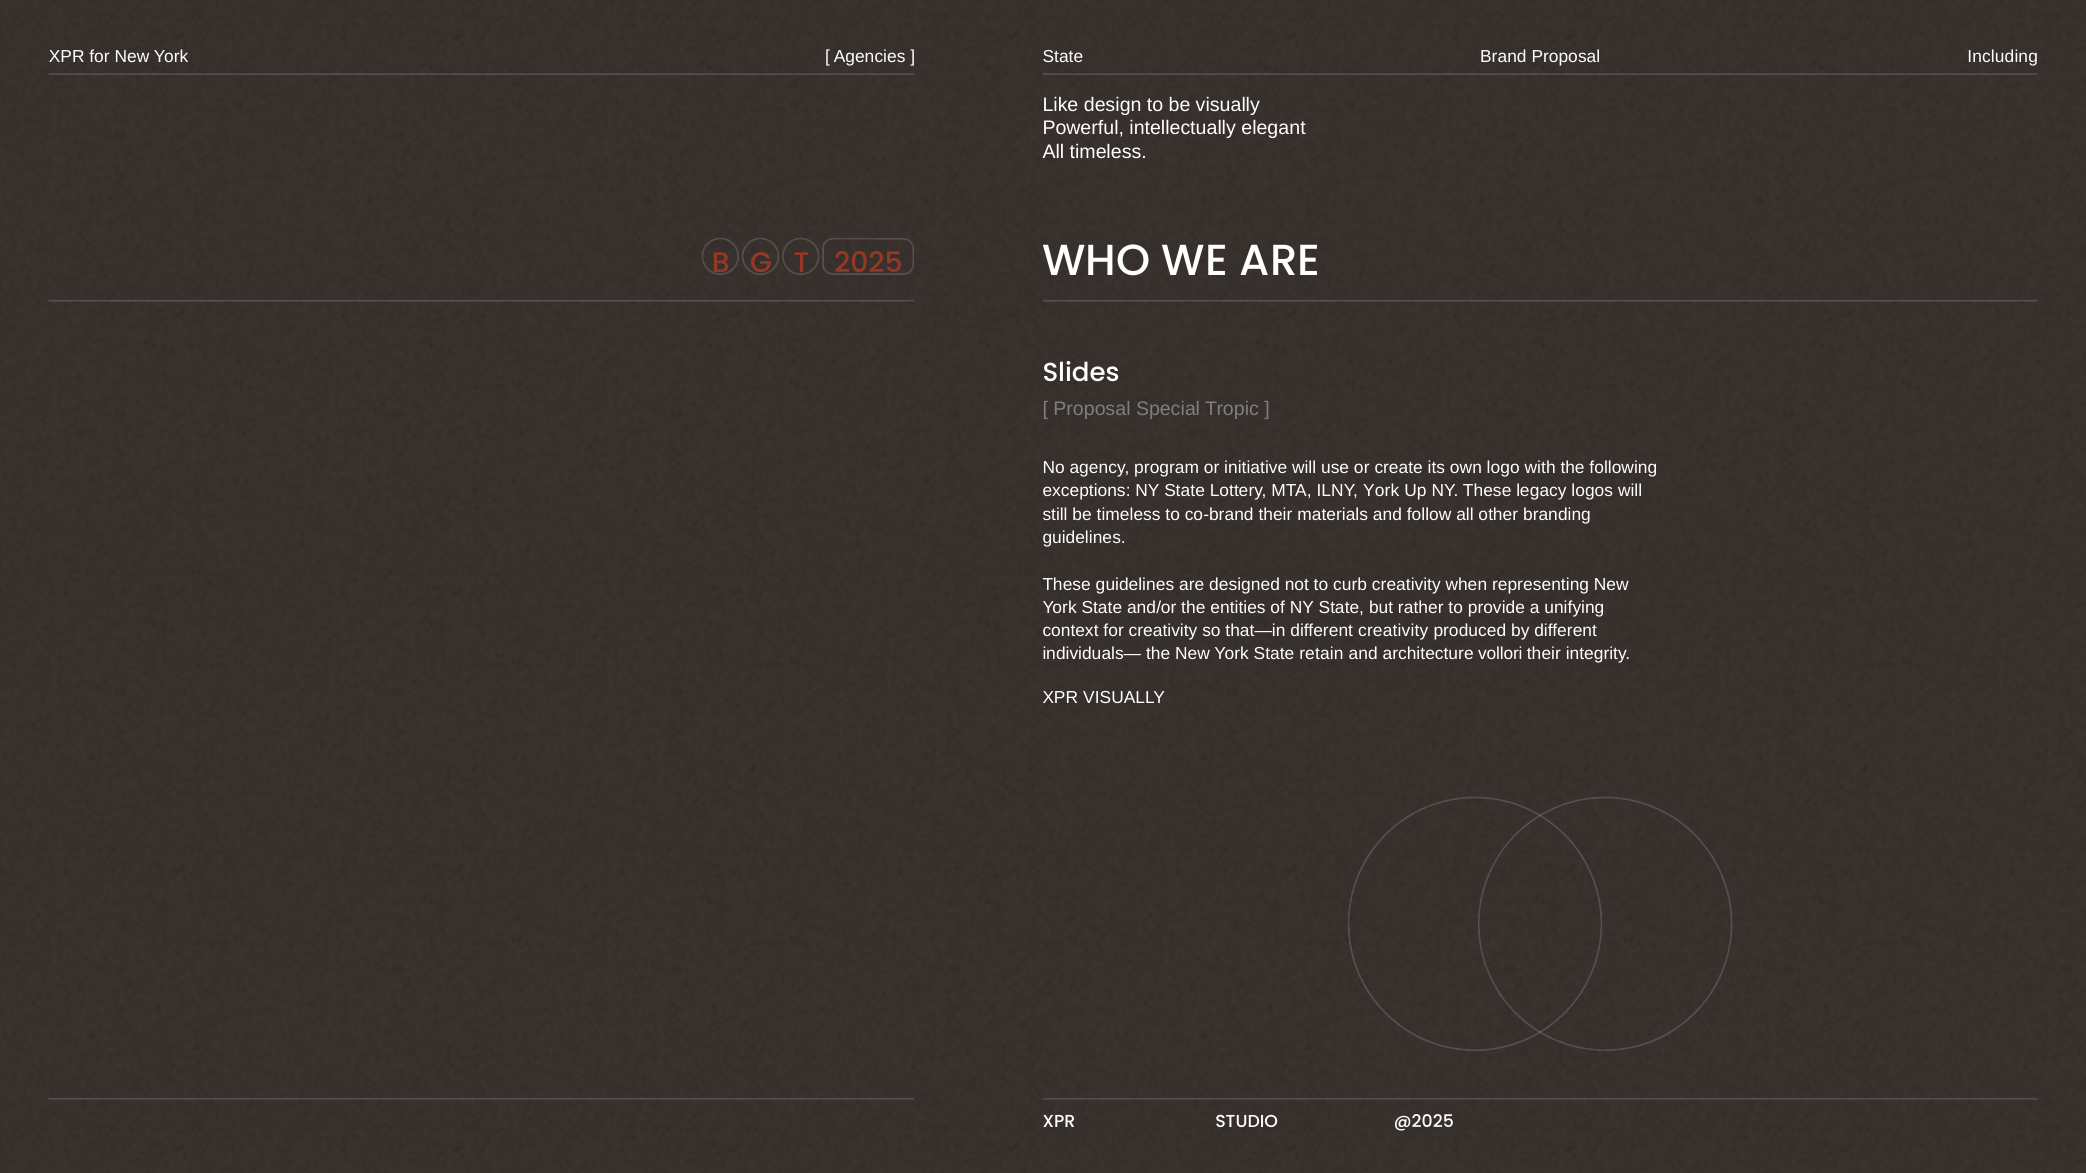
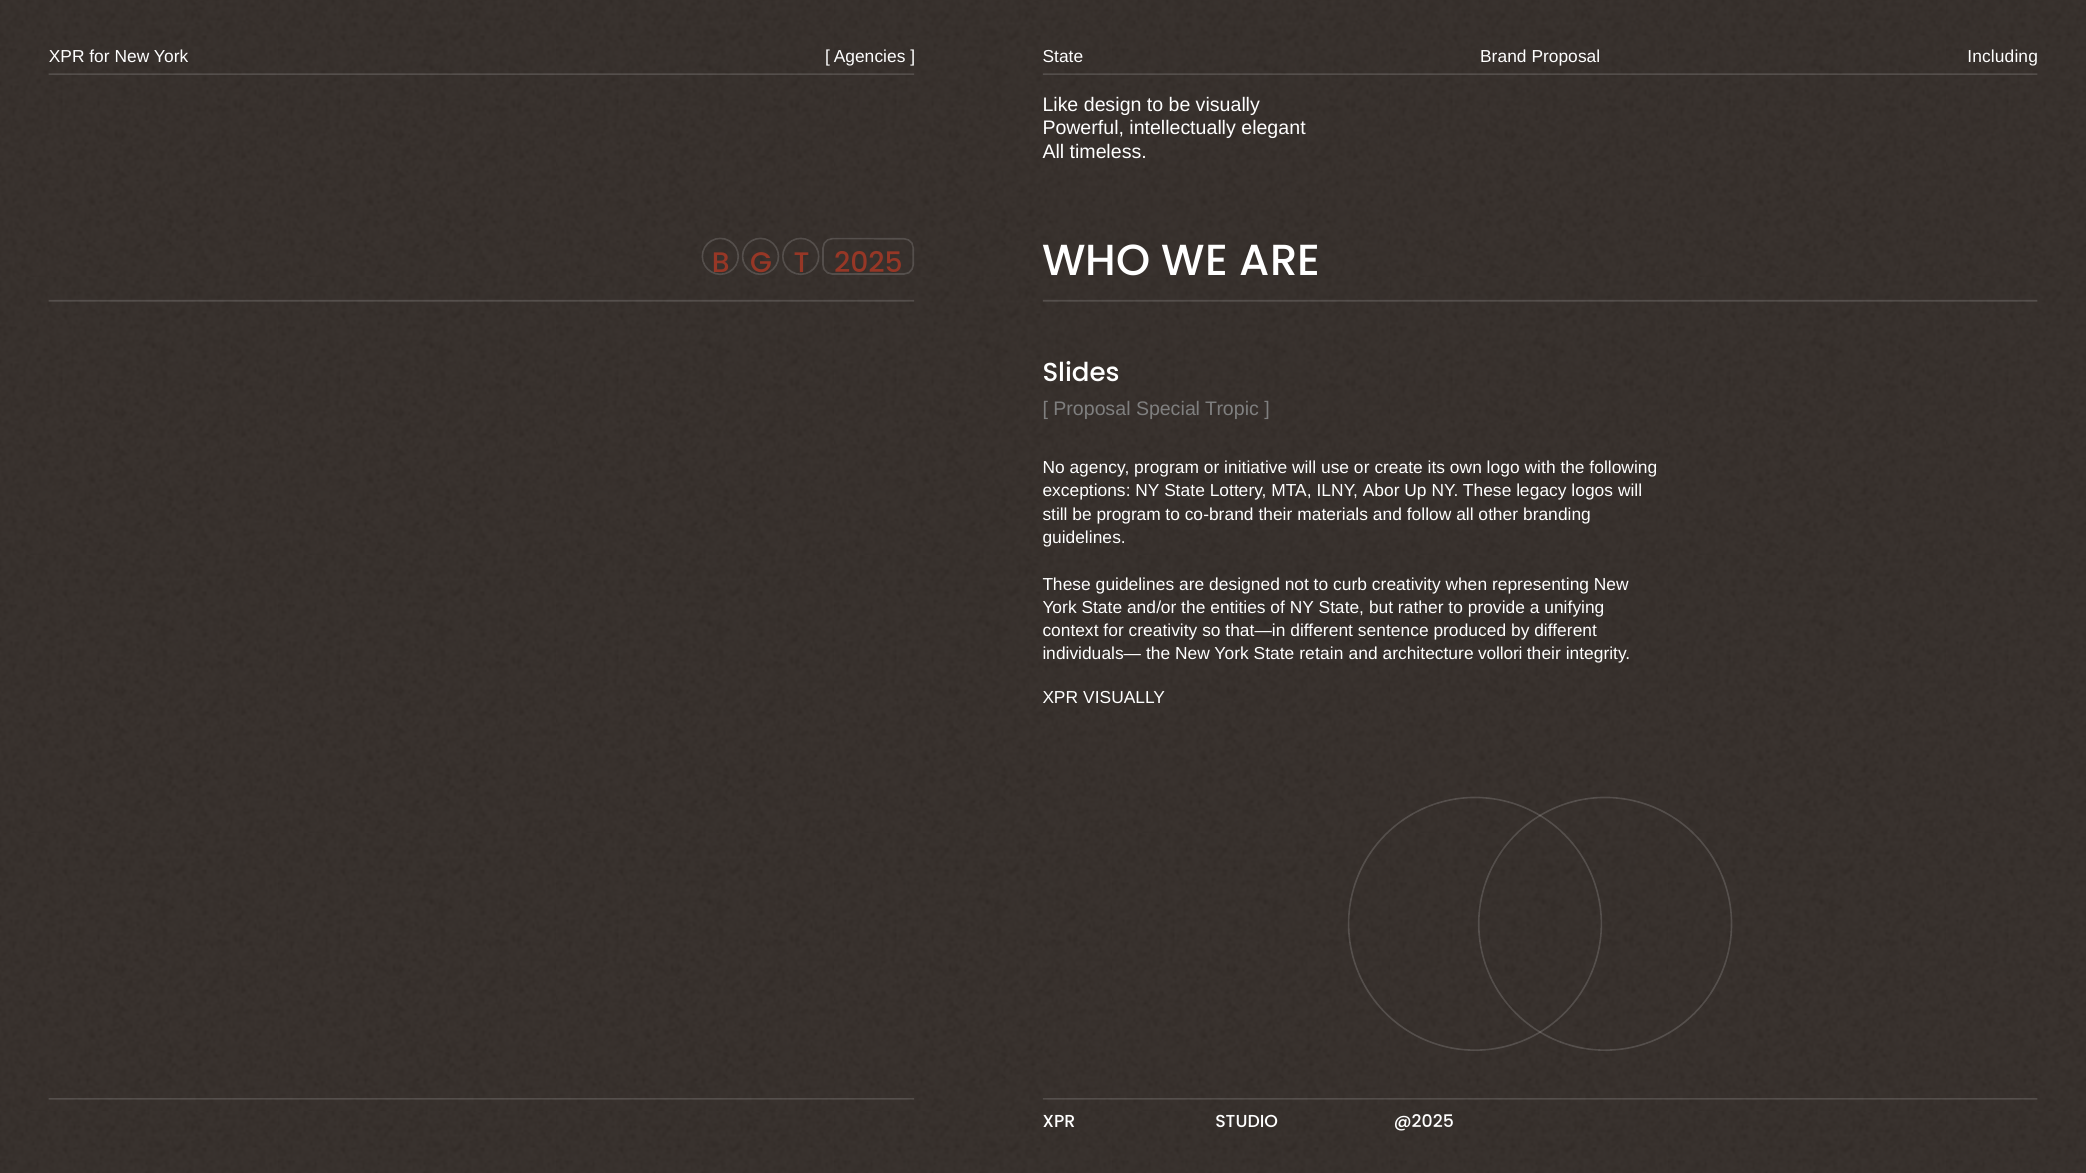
ILNY York: York -> Abor (1381, 491)
be timeless: timeless -> program (1129, 515)
different creativity: creativity -> sentence (1393, 631)
